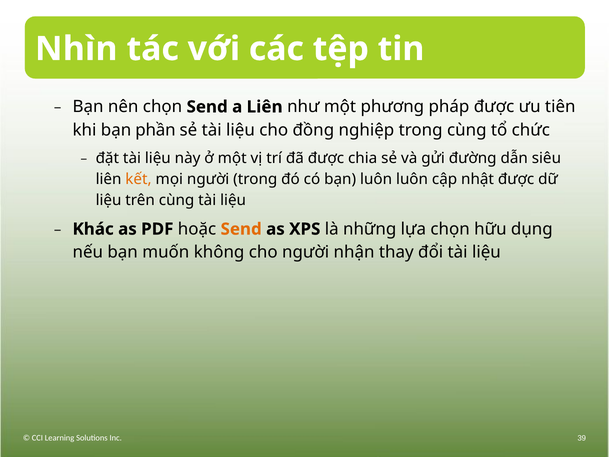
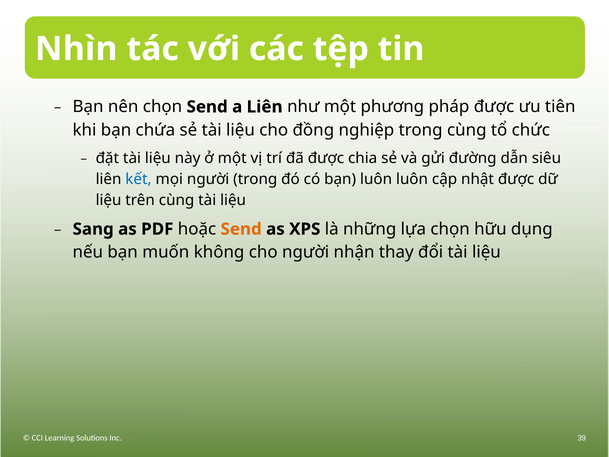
phần: phần -> chứa (155, 130)
kết colour: orange -> blue (139, 179)
Khác: Khác -> Sang (93, 229)
